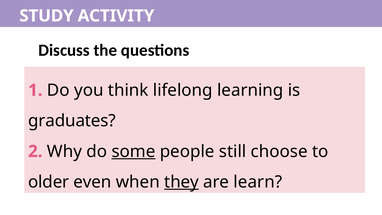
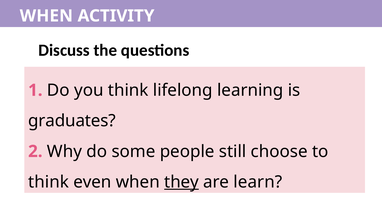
STUDY: STUDY -> WHEN (46, 16)
some underline: present -> none (133, 151)
older: older -> think (49, 182)
